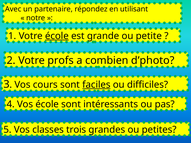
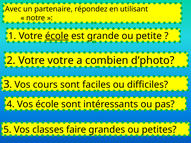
Votre profs: profs -> votre (61, 61)
faciles underline: present -> none (96, 85)
trois: trois -> faire (76, 130)
